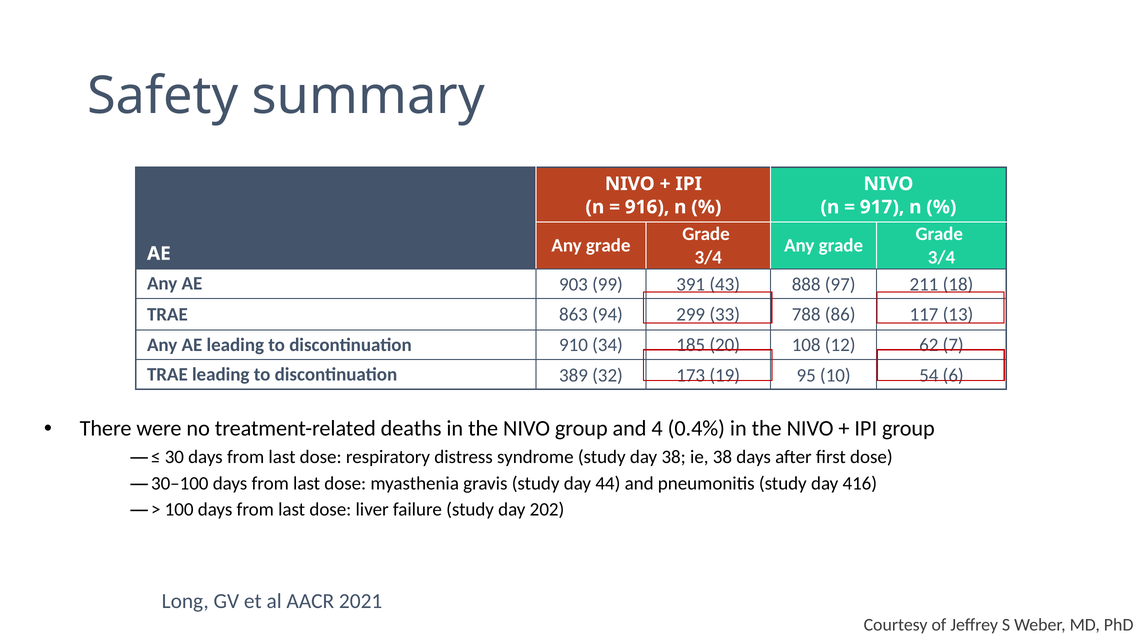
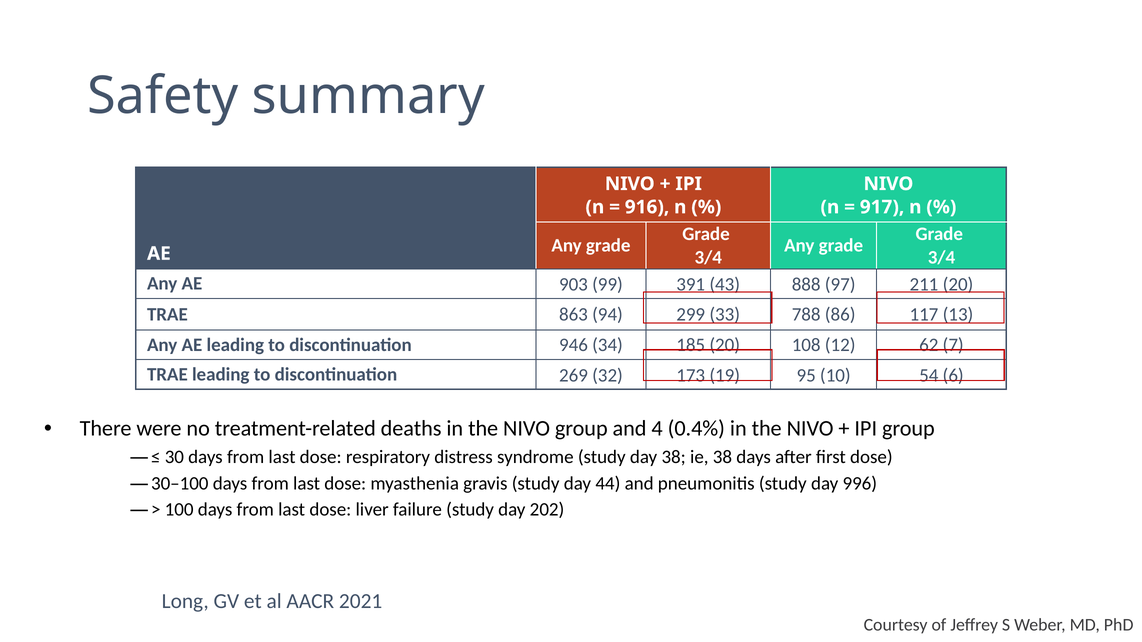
211 18: 18 -> 20 (958, 285)
910: 910 -> 946 (573, 345)
389: 389 -> 269 (573, 376)
416: 416 -> 996 (860, 484)
